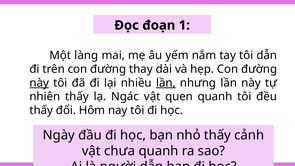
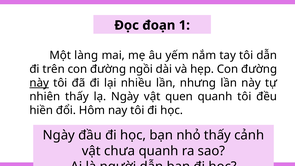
thay: thay -> ngồi (141, 69)
lần underline: present -> none (166, 83)
lạ Ngác: Ngác -> Ngày (125, 97)
thấy: thấy -> hiền (41, 110)
